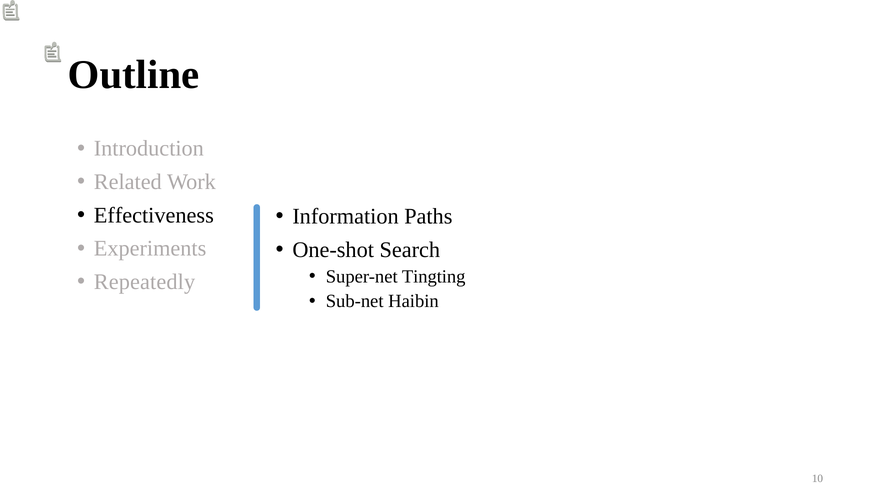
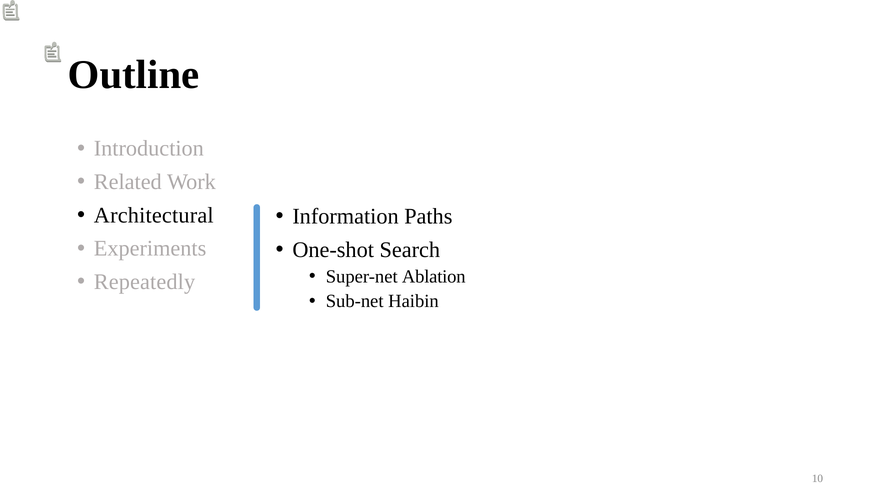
Effectiveness: Effectiveness -> Architectural (154, 215)
Tingting: Tingting -> Ablation (434, 277)
